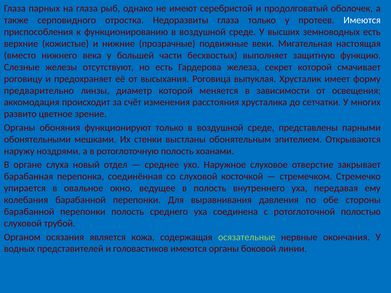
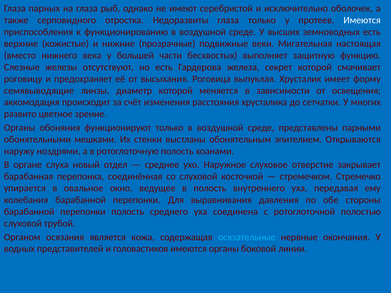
продолговатый: продолговатый -> исключительно (296, 9)
предварительно: предварительно -> семявыводящие (39, 91)
осязательные colour: light green -> light blue (247, 237)
